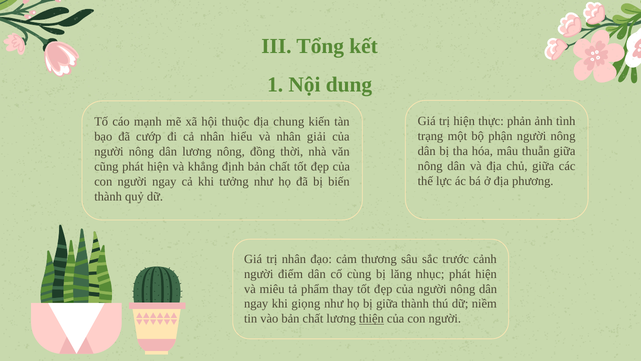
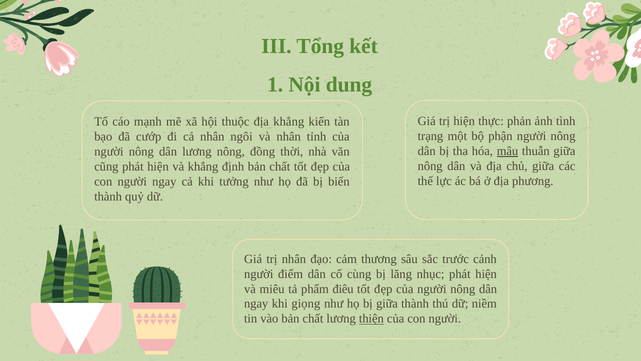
địa chung: chung -> khẳng (289, 121)
hiểu: hiểu -> ngôi (242, 136)
giải: giải -> tỉnh (317, 136)
mâu underline: none -> present (508, 151)
thay: thay -> điêu (343, 289)
